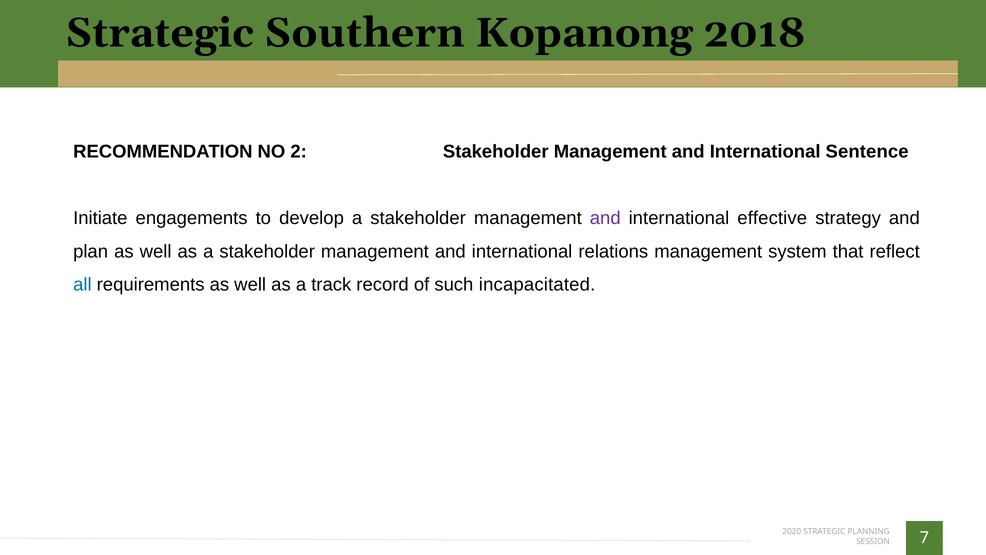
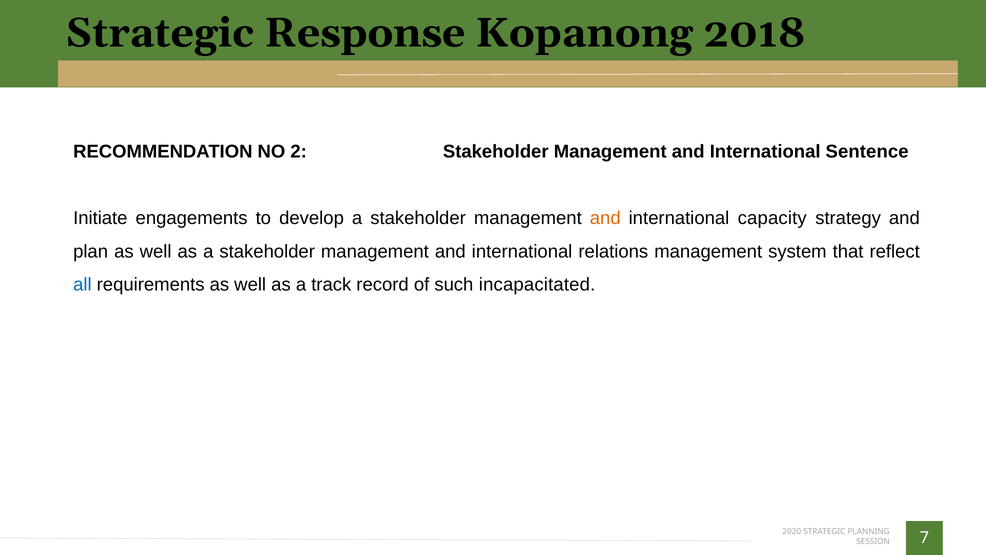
Southern: Southern -> Response (365, 33)
and colour: purple -> orange (605, 218)
effective: effective -> capacity (772, 218)
